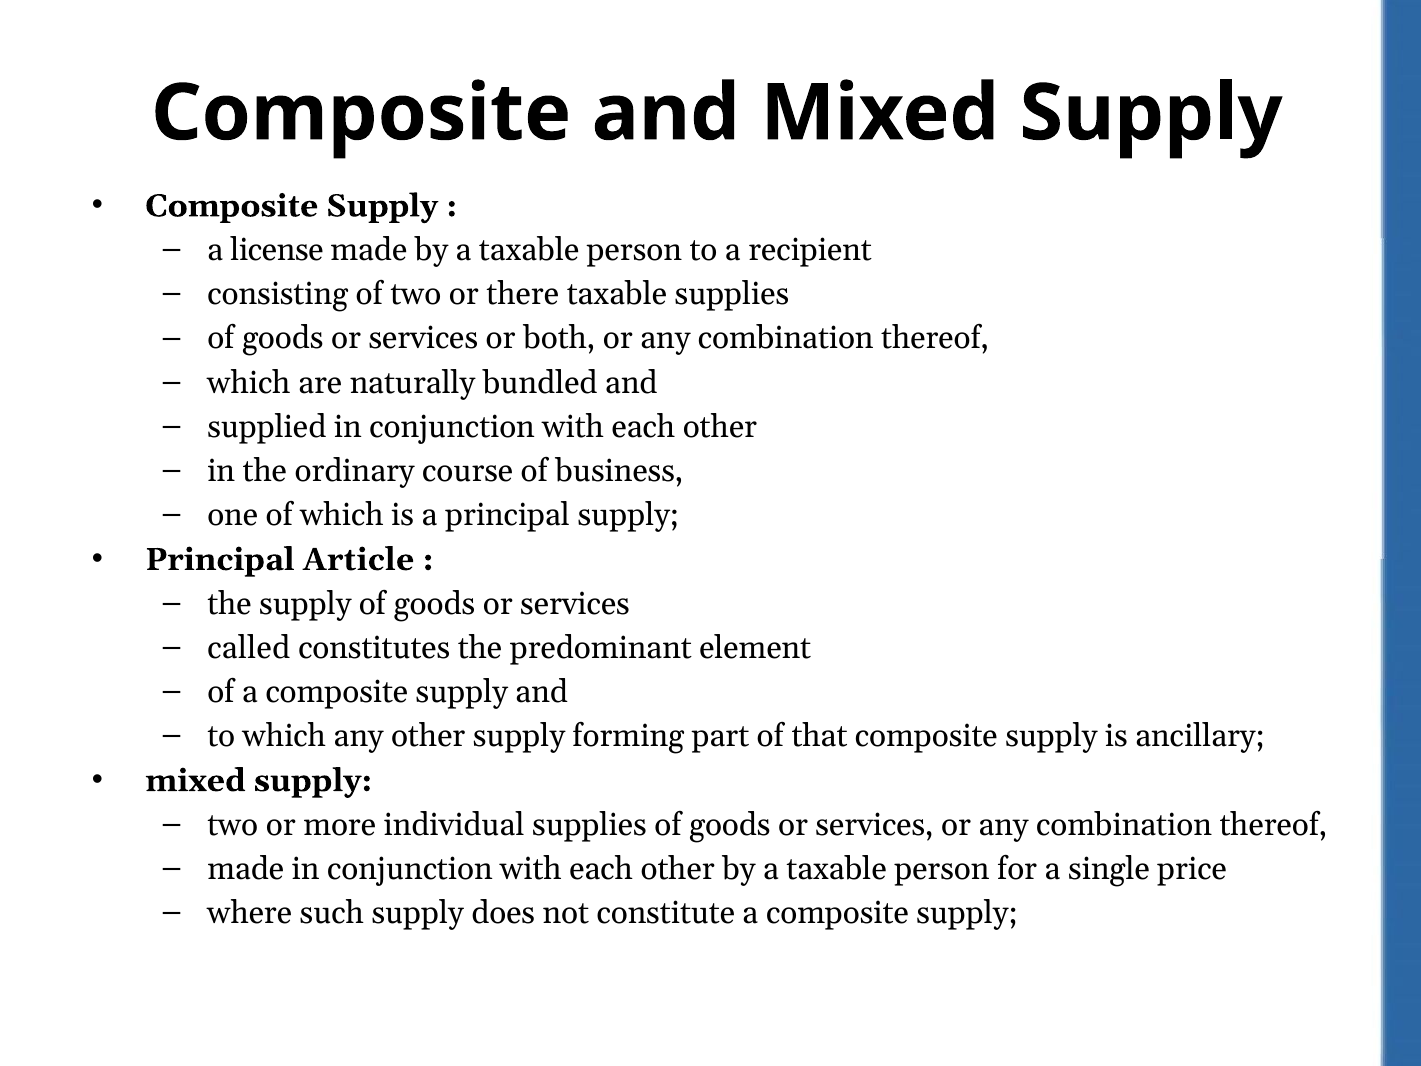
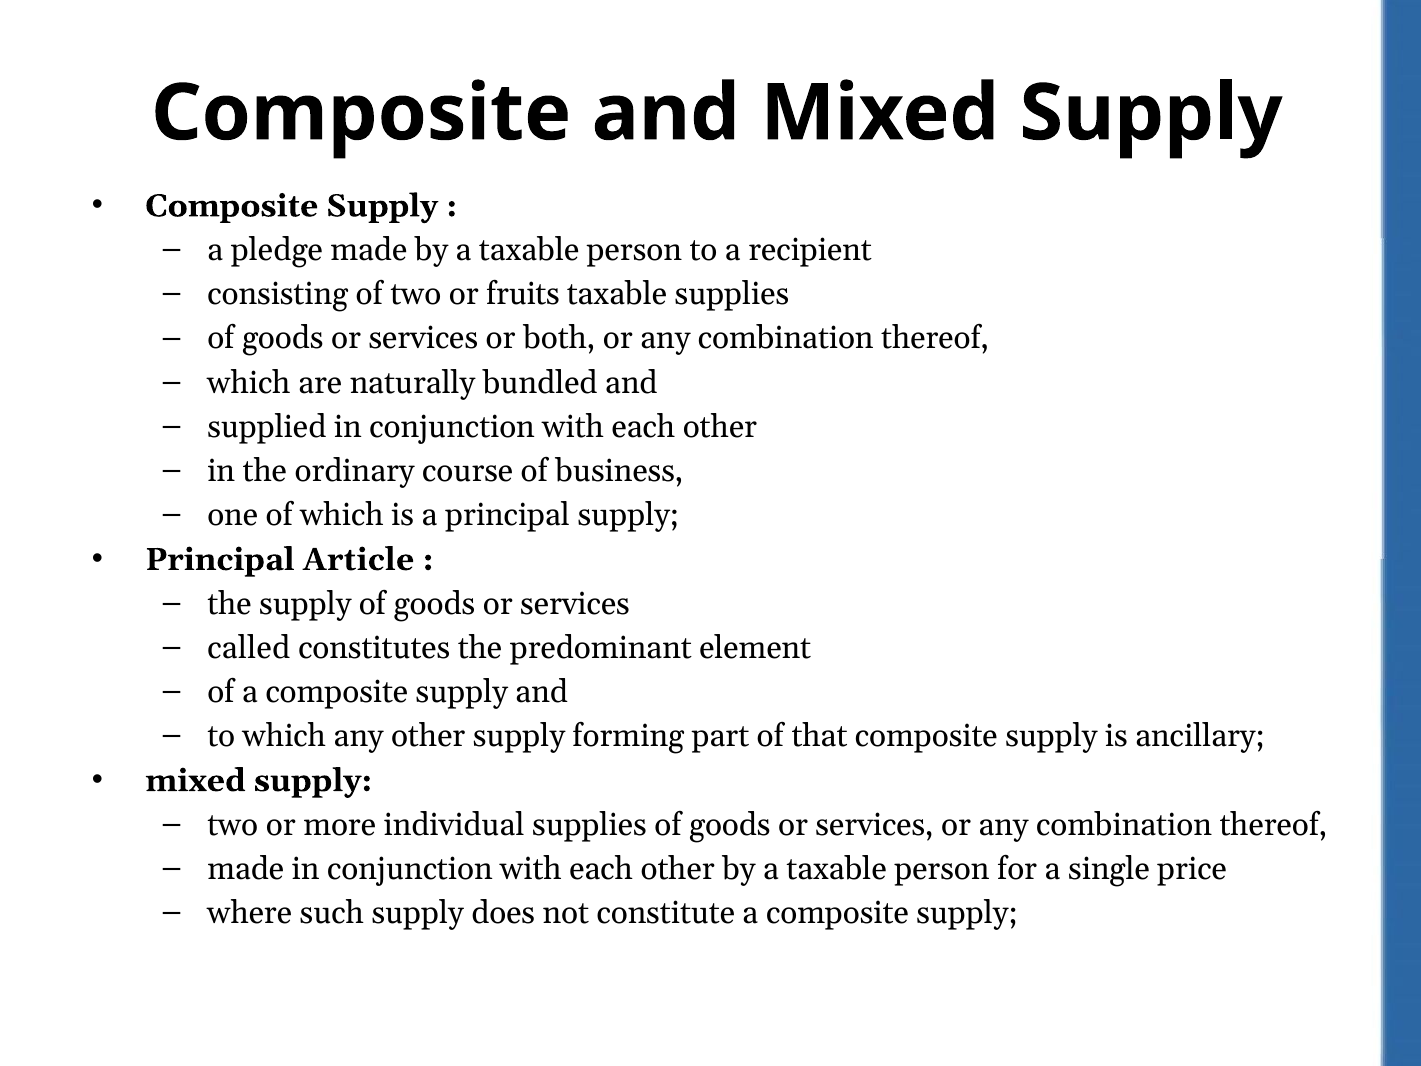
license: license -> pledge (277, 250)
there: there -> fruits (523, 294)
